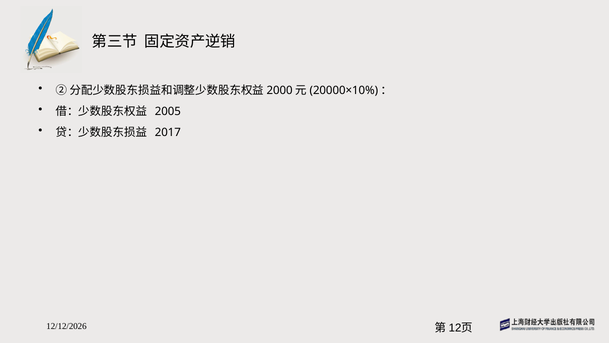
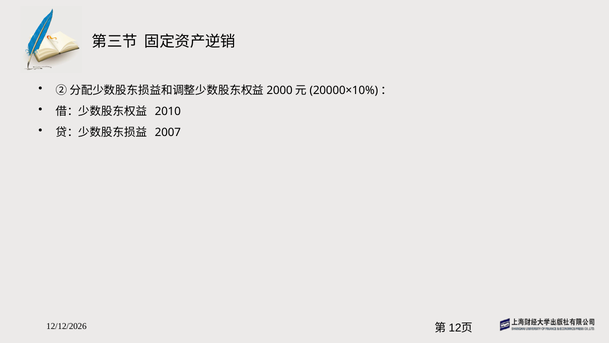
2005: 2005 -> 2010 (168, 111)
2017: 2017 -> 2007 (168, 132)
